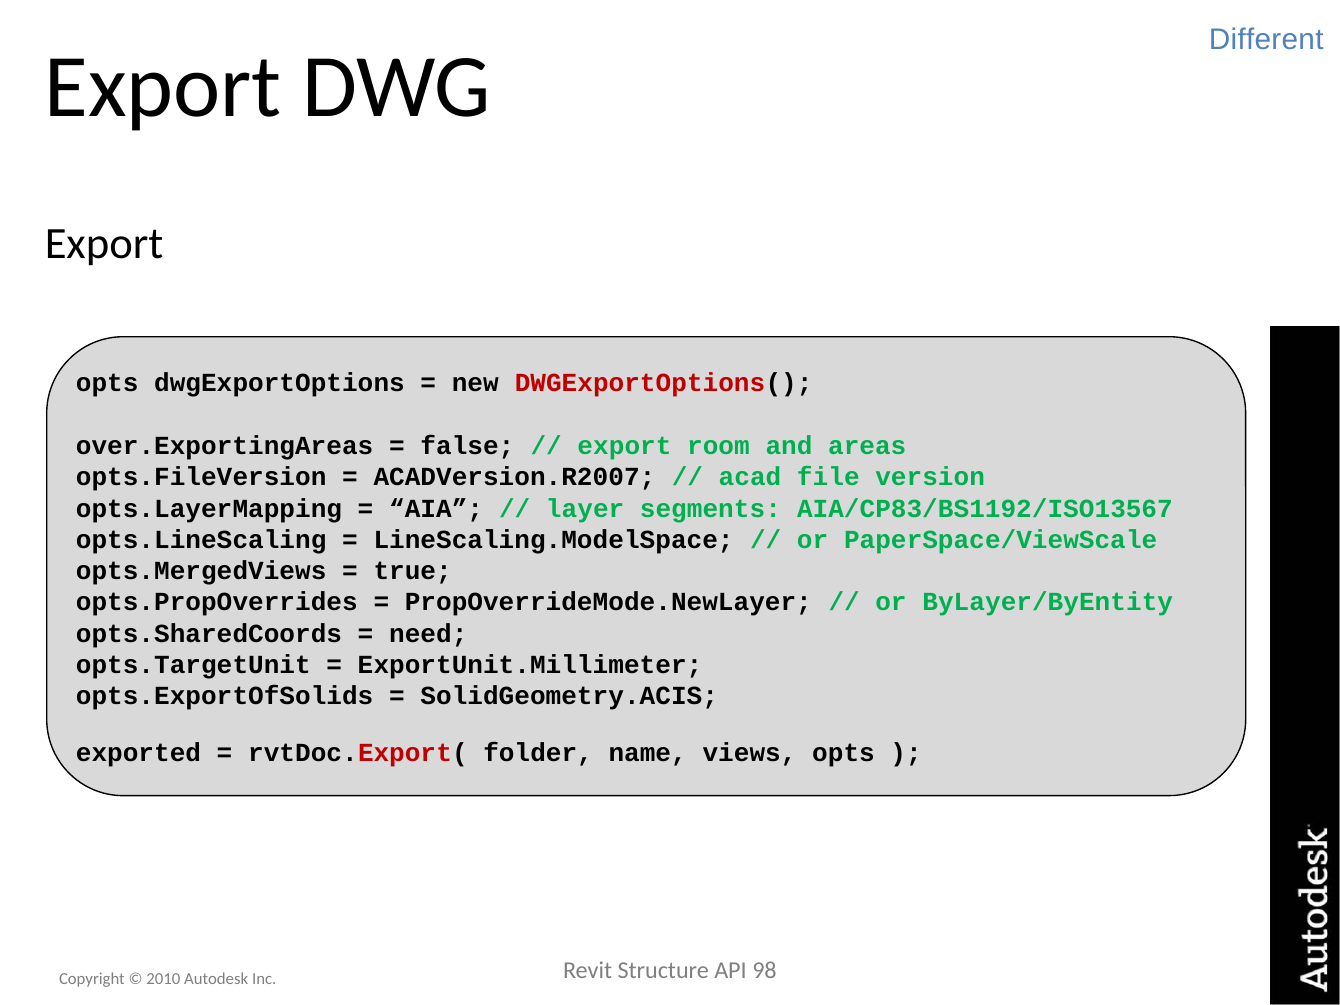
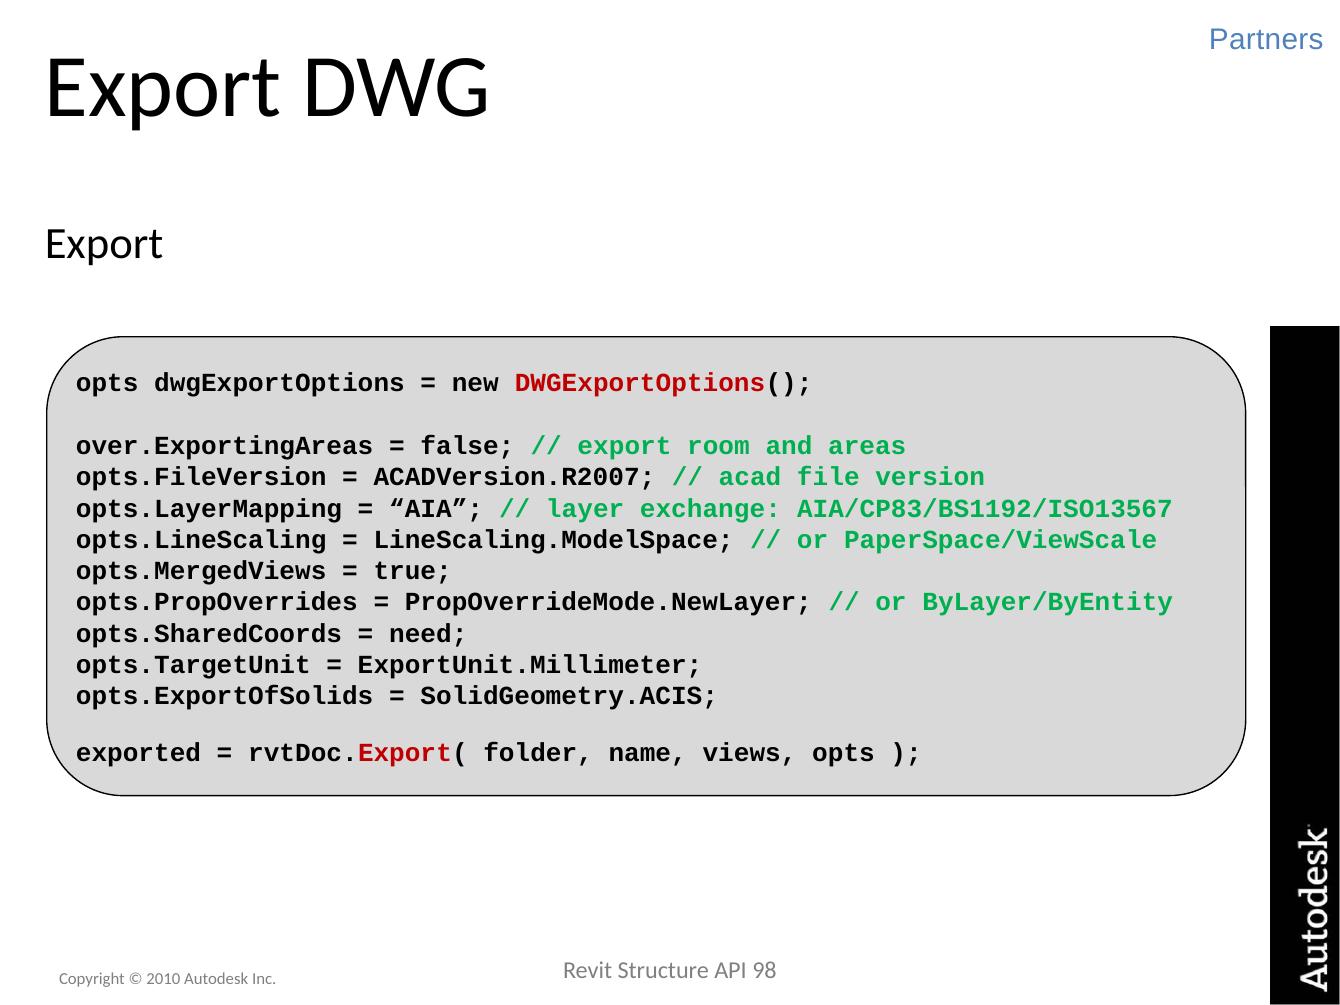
Different: Different -> Partners (1266, 40)
segments: segments -> exchange (710, 509)
